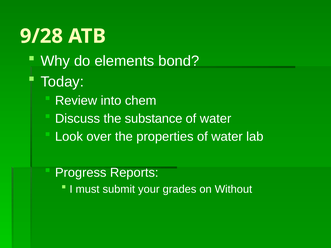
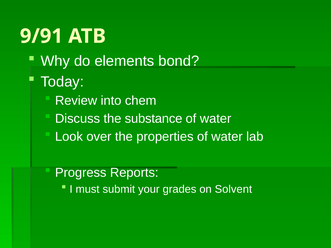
9/28: 9/28 -> 9/91 (41, 36)
Without: Without -> Solvent (233, 189)
